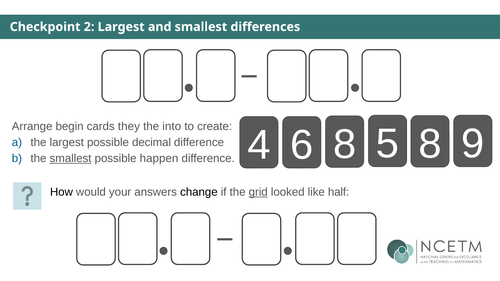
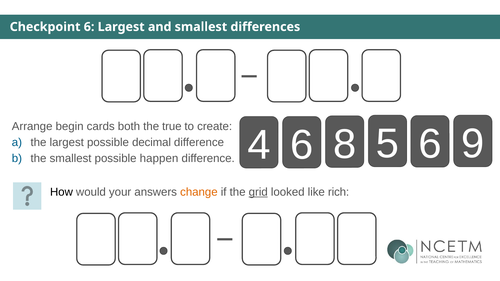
Checkpoint 2: 2 -> 6 (89, 27)
they: they -> both (129, 126)
into: into -> true (172, 126)
6 8: 8 -> 6 (430, 144)
smallest underline: present -> none (71, 158)
change colour: black -> orange (199, 192)
half: half -> rich (339, 192)
